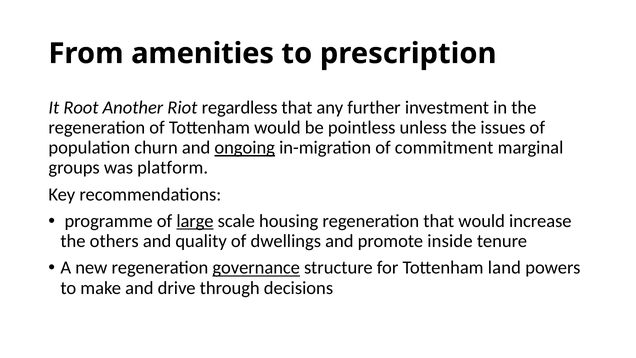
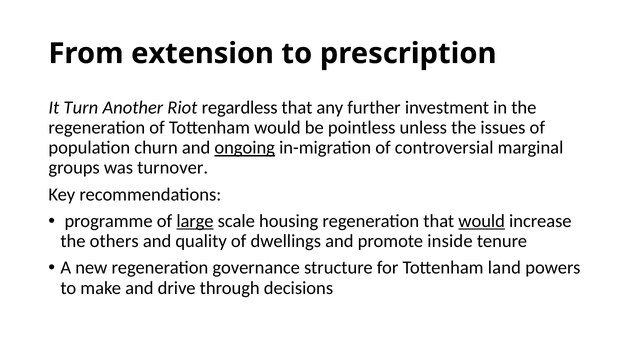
amenities: amenities -> extension (203, 53)
Root: Root -> Turn (81, 108)
commitment: commitment -> controversial (444, 148)
platform: platform -> turnover (173, 168)
would underline: none -> present (482, 221)
governance underline: present -> none (256, 268)
